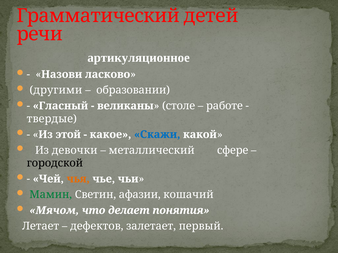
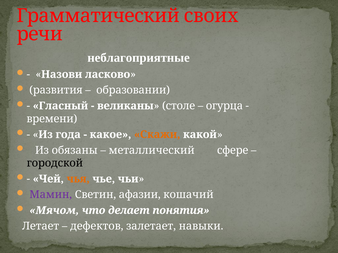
детей: детей -> своих (211, 16)
артикуляционное: артикуляционное -> неблагоприятные (139, 58)
другими: другими -> развития (56, 90)
работе: работе -> огурца (224, 106)
твердые: твердые -> времени (52, 119)
этой: этой -> года (68, 135)
Скажи colour: blue -> orange (157, 135)
девочки: девочки -> обязаны (75, 150)
Мамин colour: green -> purple (51, 195)
первый: первый -> навыки (201, 227)
